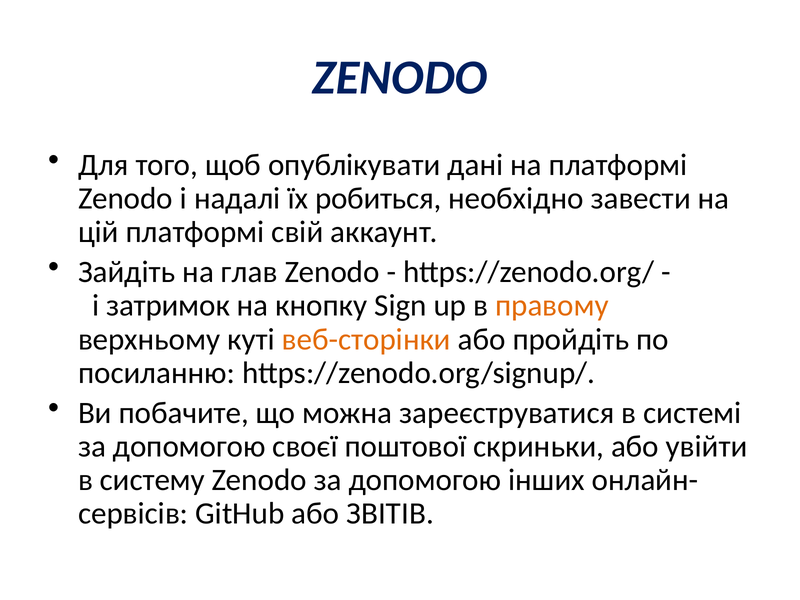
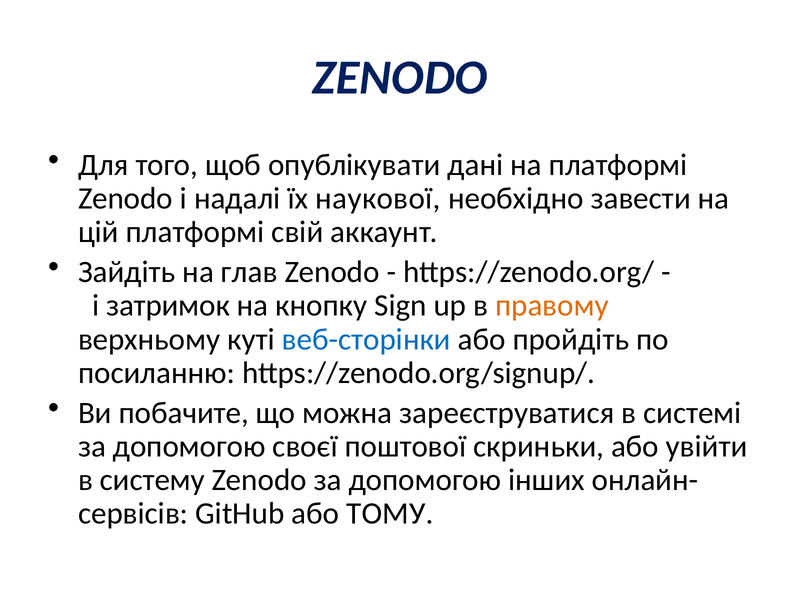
робиться: робиться -> наукової (378, 198)
веб-сторінки colour: orange -> blue (366, 339)
ЗВІТІВ: ЗВІТІВ -> ТОМУ (390, 514)
